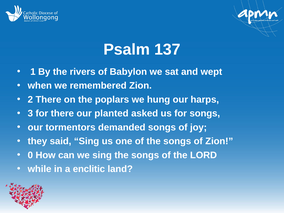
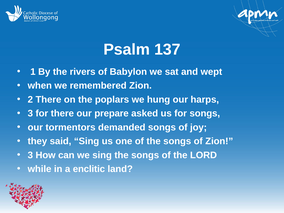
planted: planted -> prepare (112, 113)
0: 0 -> 3 (30, 155)
